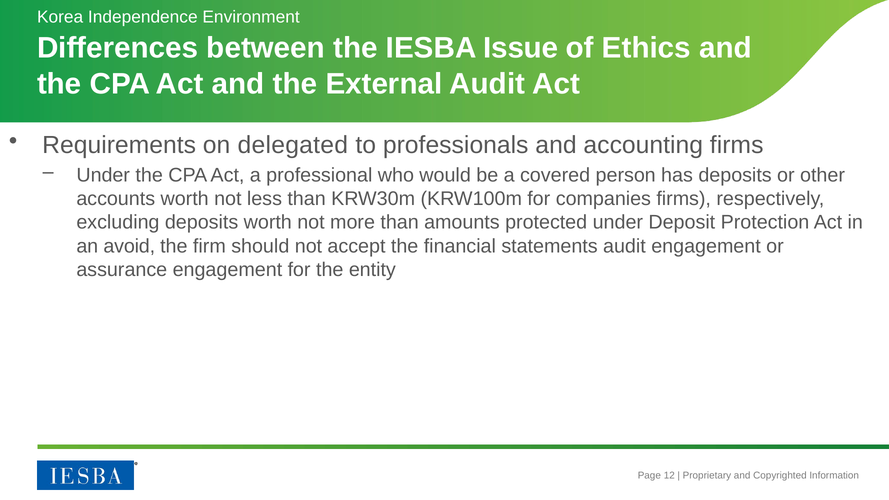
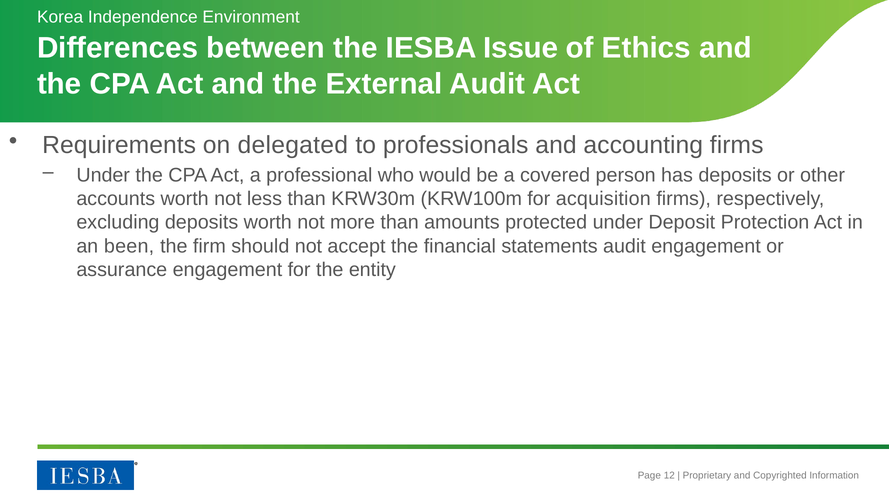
companies: companies -> acquisition (603, 199)
avoid: avoid -> been (129, 246)
